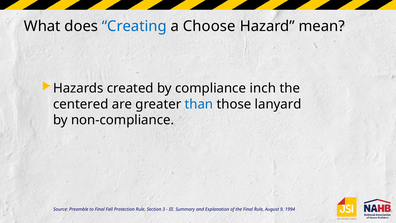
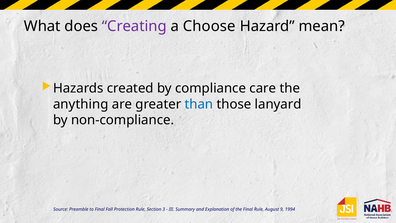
Creating colour: blue -> purple (134, 26)
inch: inch -> care (263, 88)
centered: centered -> anything (81, 104)
